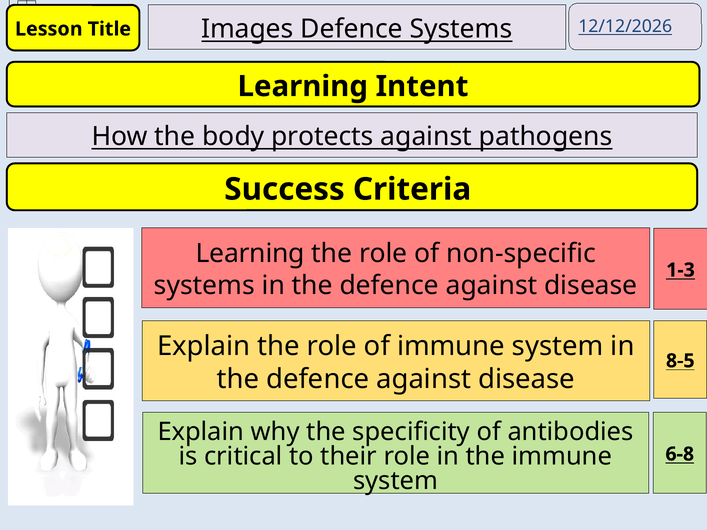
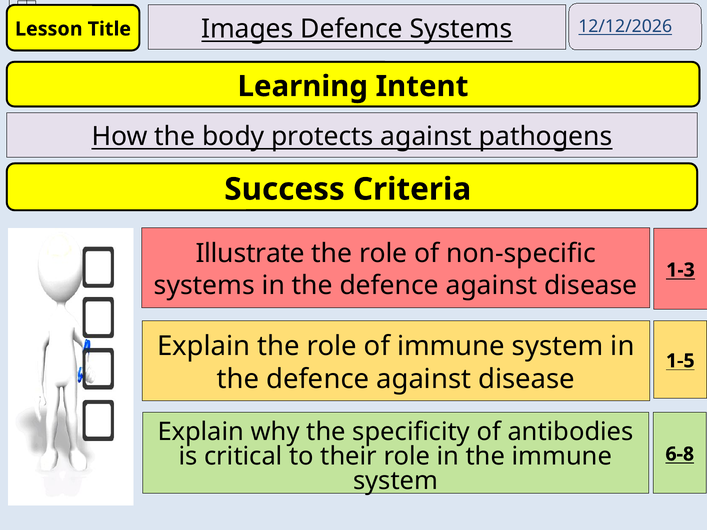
Learning: Learning -> Illustrate (250, 254)
8-5: 8-5 -> 1-5 (680, 361)
